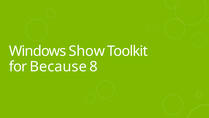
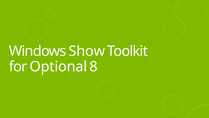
Because: Because -> Optional (58, 66)
